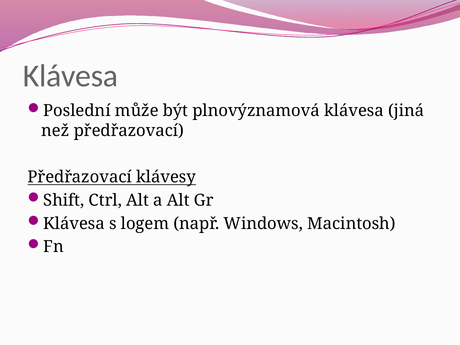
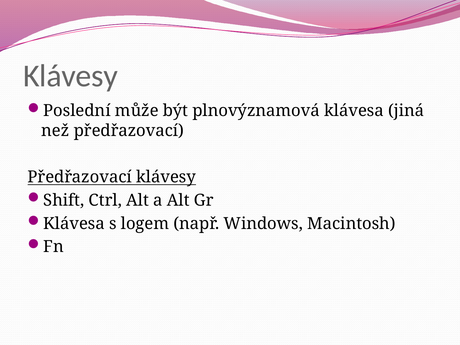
Klávesa: Klávesa -> Klávesy (70, 76)
